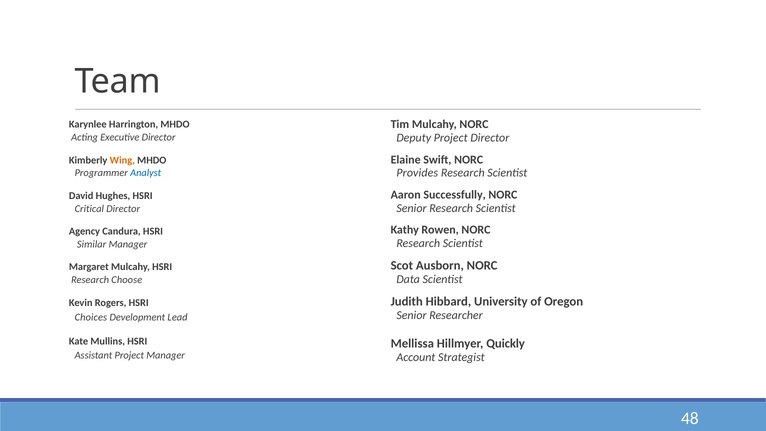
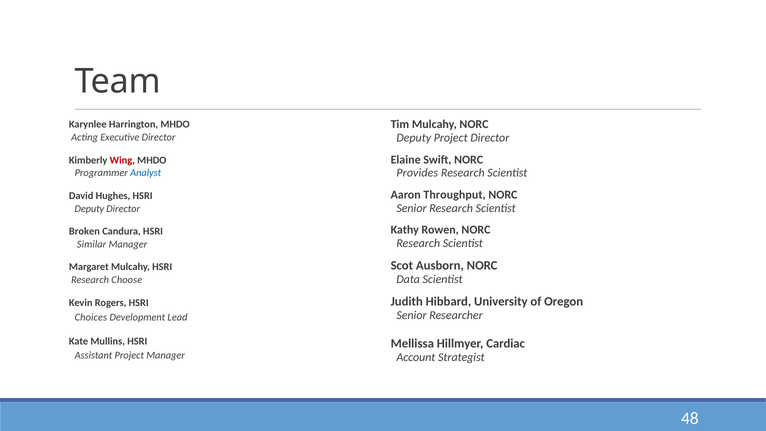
Wing colour: orange -> red (122, 160)
Successfully: Successfully -> Throughput (455, 195)
Critical: Critical -> Deputy (89, 209)
Agency: Agency -> Broken (84, 231)
Quickly: Quickly -> Cardiac (506, 343)
